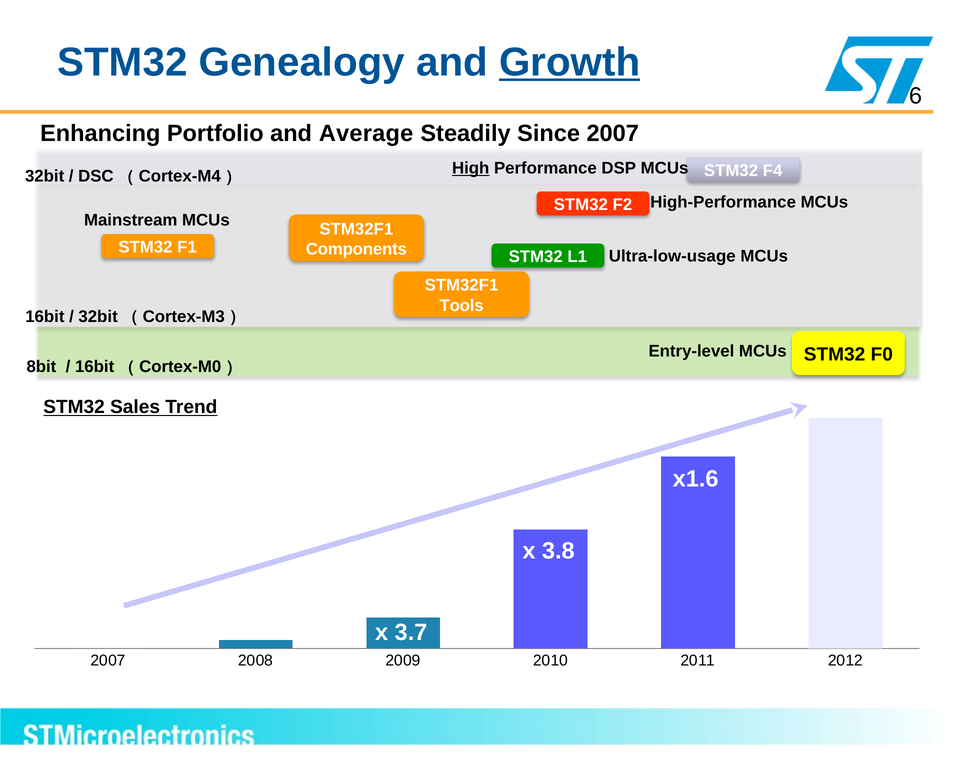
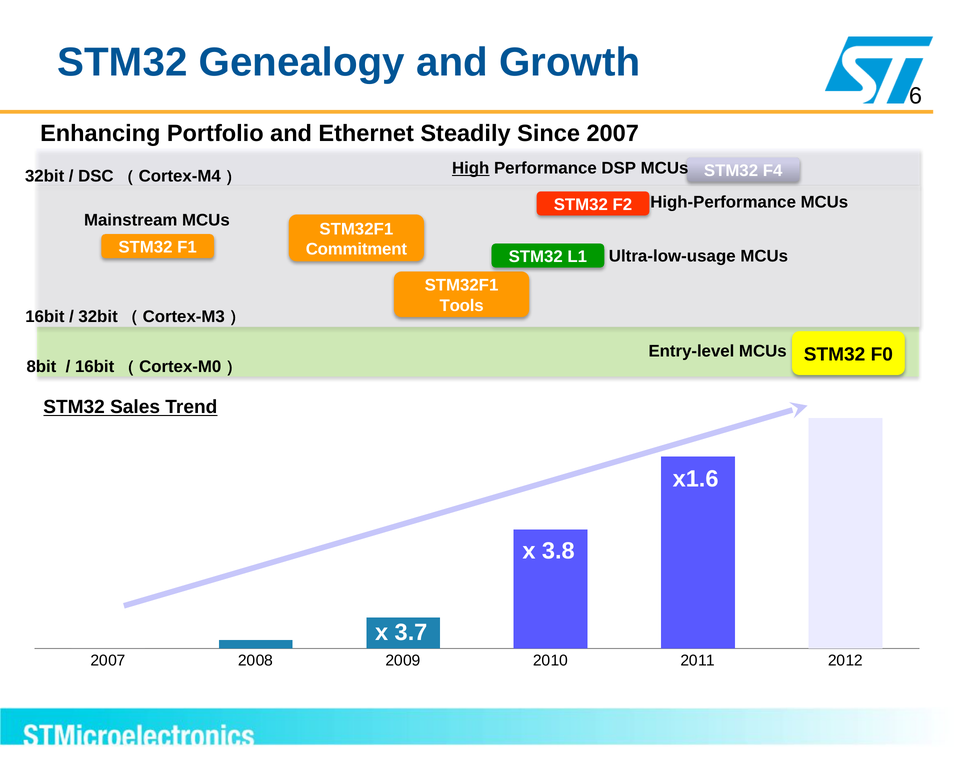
Growth underline: present -> none (570, 63)
Average: Average -> Ethernet (366, 133)
Components: Components -> Commitment (356, 249)
